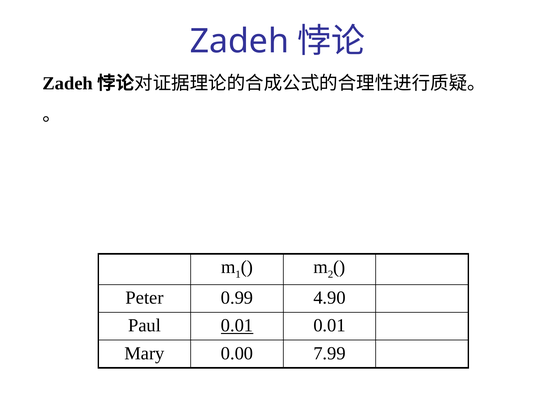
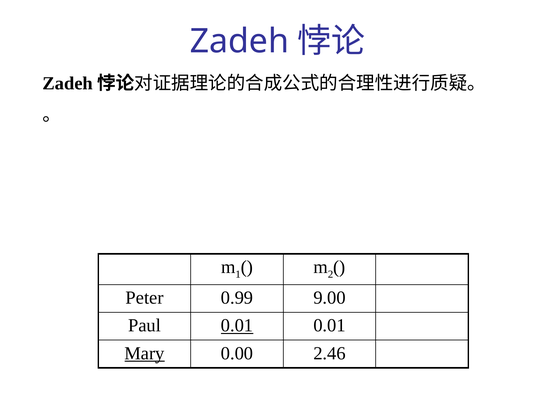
4.90: 4.90 -> 9.00 (330, 298)
Mary underline: none -> present (145, 354)
7.99: 7.99 -> 2.46 (330, 354)
